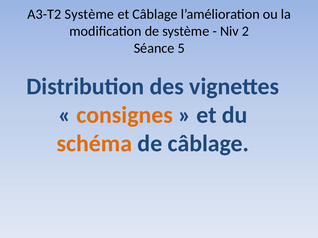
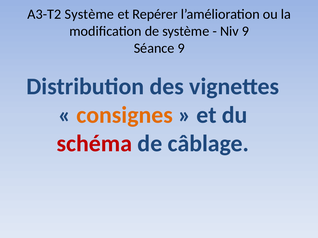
et Câblage: Câblage -> Repérer (155, 14)
Niv 2: 2 -> 9 (246, 31)
Séance 5: 5 -> 9 (181, 48)
schéma colour: orange -> red (94, 144)
